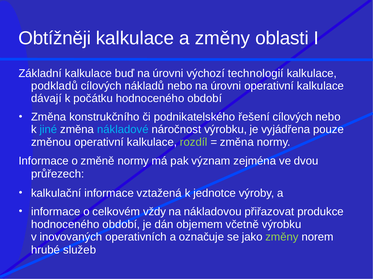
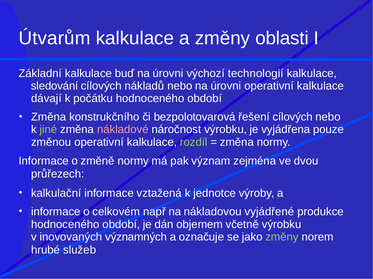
Obtížněji: Obtížněji -> Útvarům (55, 38)
podkladů: podkladů -> sledování (55, 86)
podnikatelského: podnikatelského -> bezpolotovarová (195, 117)
jiné colour: light blue -> light green (48, 130)
nákladové colour: light blue -> pink (123, 130)
vždy: vždy -> např (154, 212)
přiřazovat: přiřazovat -> vyjádřené (269, 212)
operativních: operativních -> významných (136, 238)
